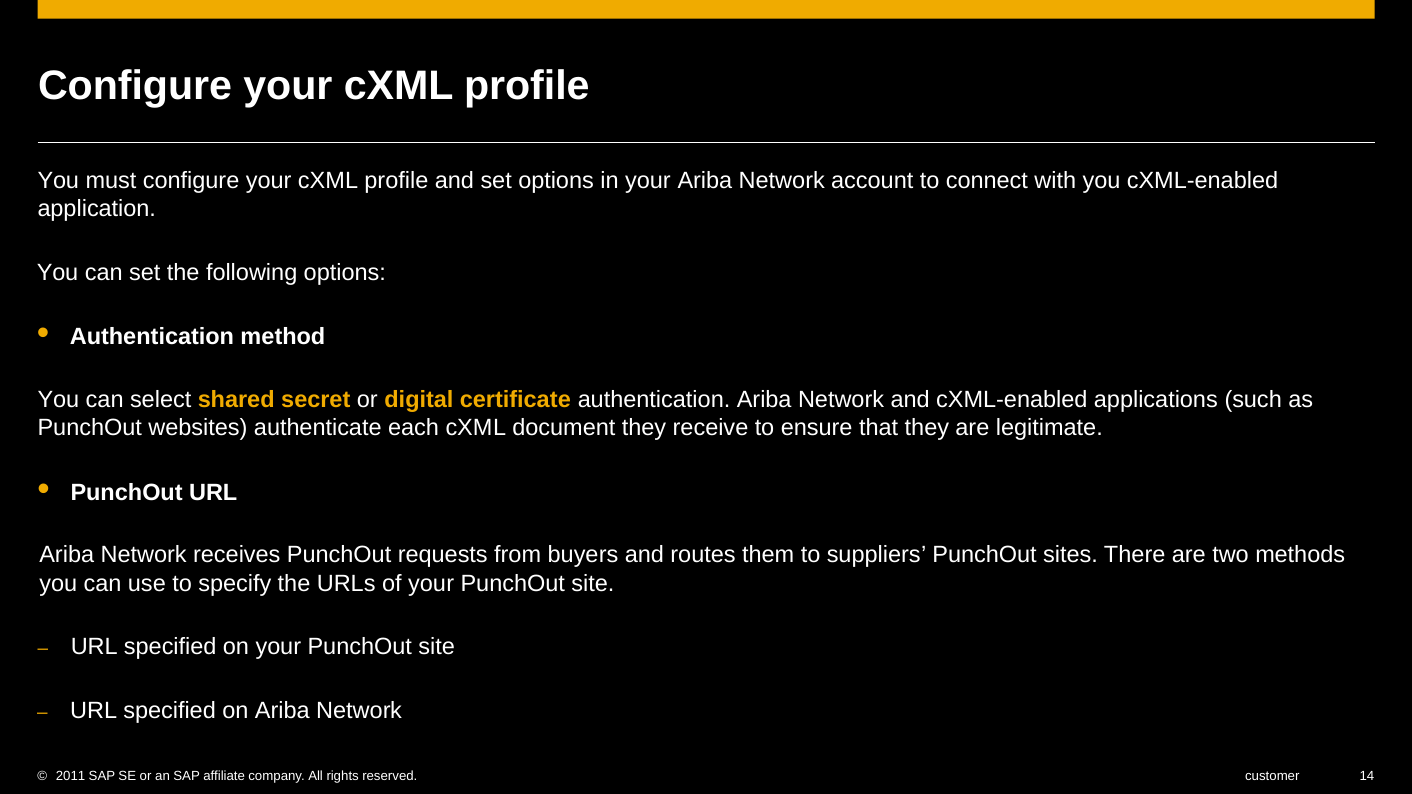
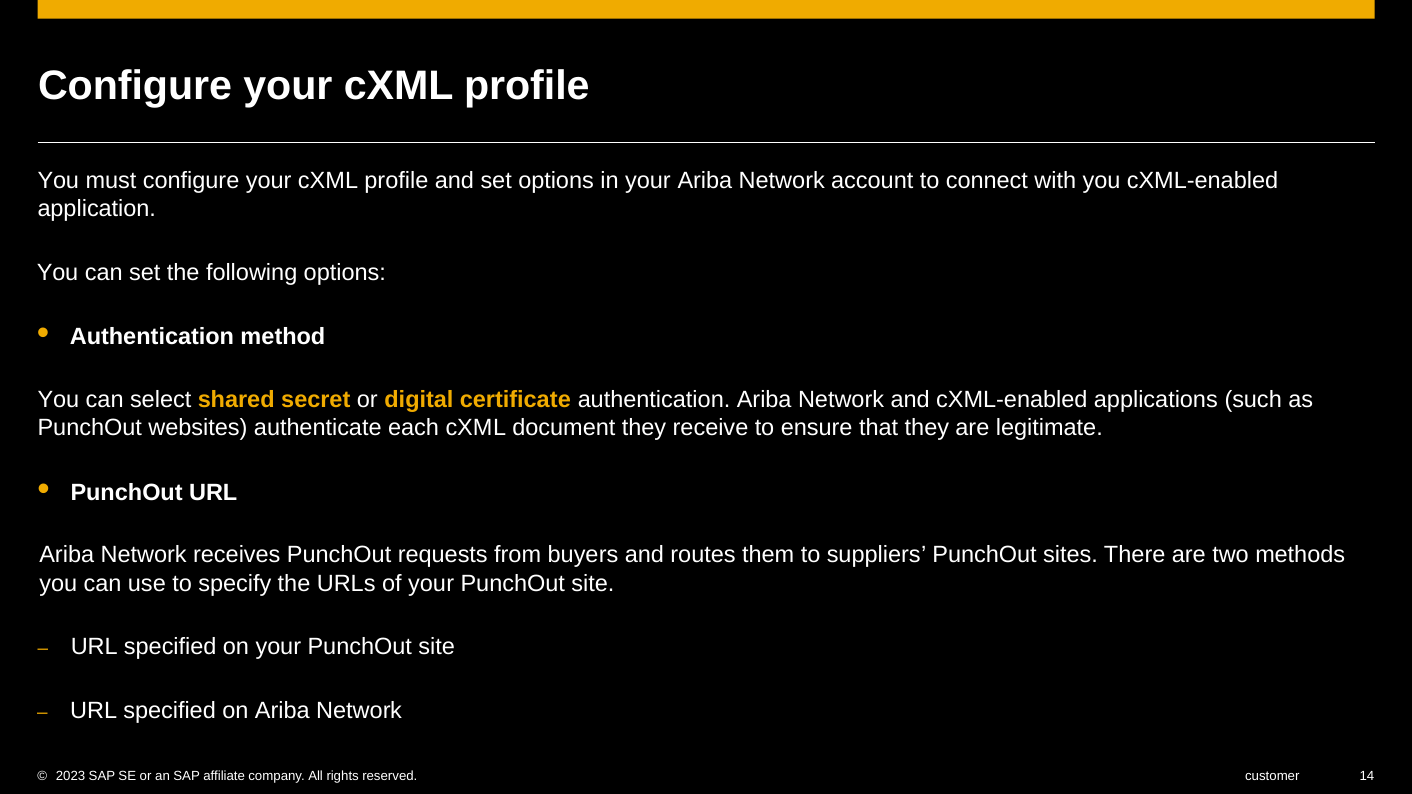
2011: 2011 -> 2023 (71, 776)
